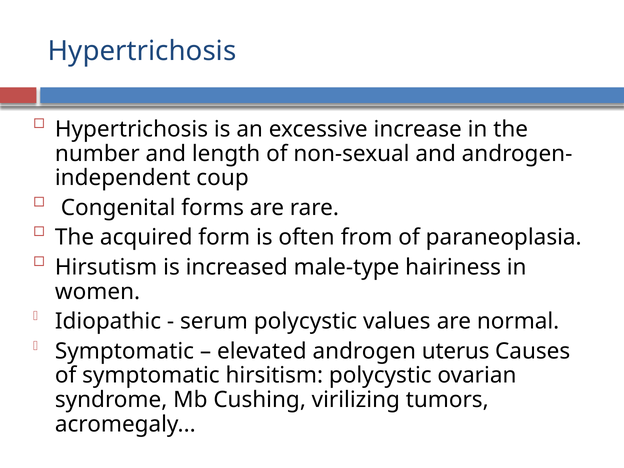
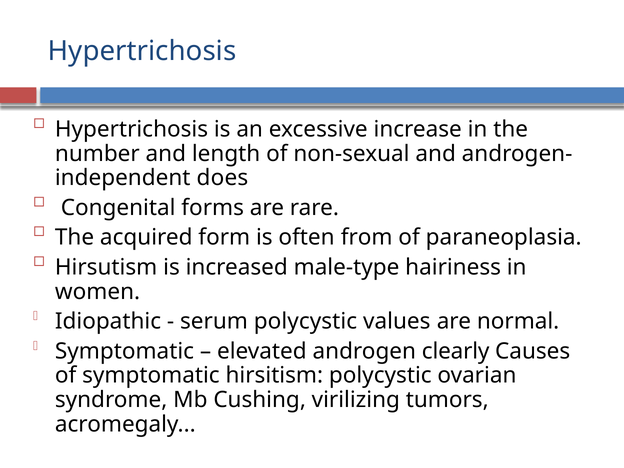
coup: coup -> does (222, 178)
uterus: uterus -> clearly (456, 351)
